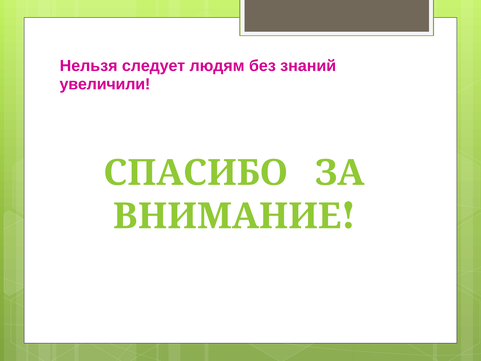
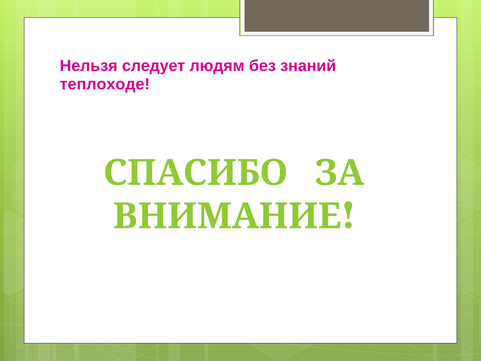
увеличили: увеличили -> теплоходе (105, 84)
